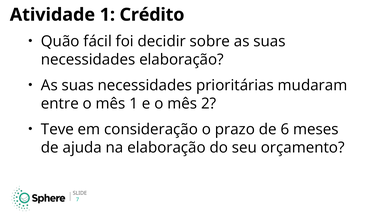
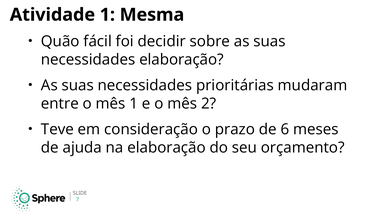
Crédito: Crédito -> Mesma (152, 15)
